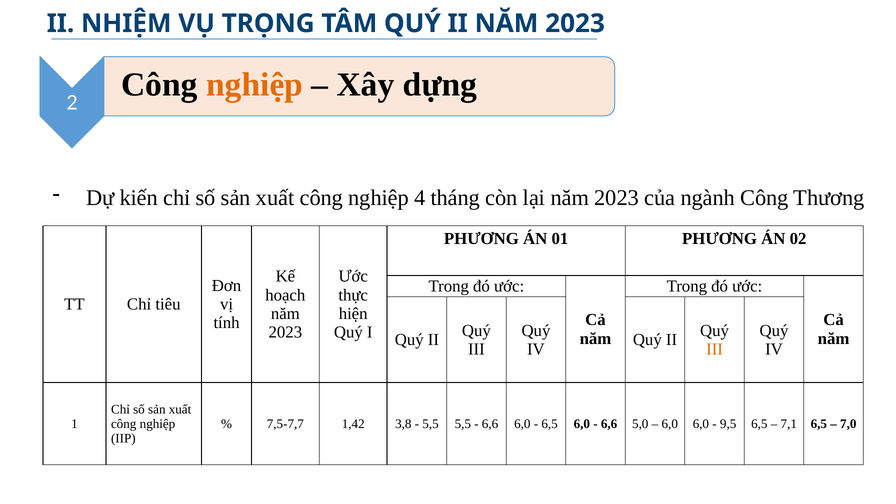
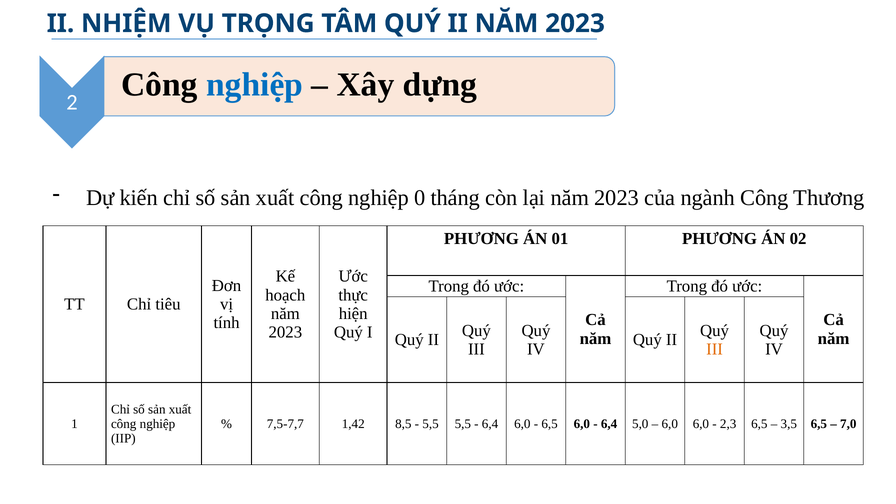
nghiệp colour: orange -> blue (255, 85)
4: 4 -> 0 (420, 198)
3,8: 3,8 -> 8,5 (403, 424)
6,6: 6,6 -> 6,4 (490, 424)
6,6: 6,6 -> 6,4 (609, 424)
9,5: 9,5 -> 2,3 (728, 424)
7,1: 7,1 -> 3,5 (789, 424)
